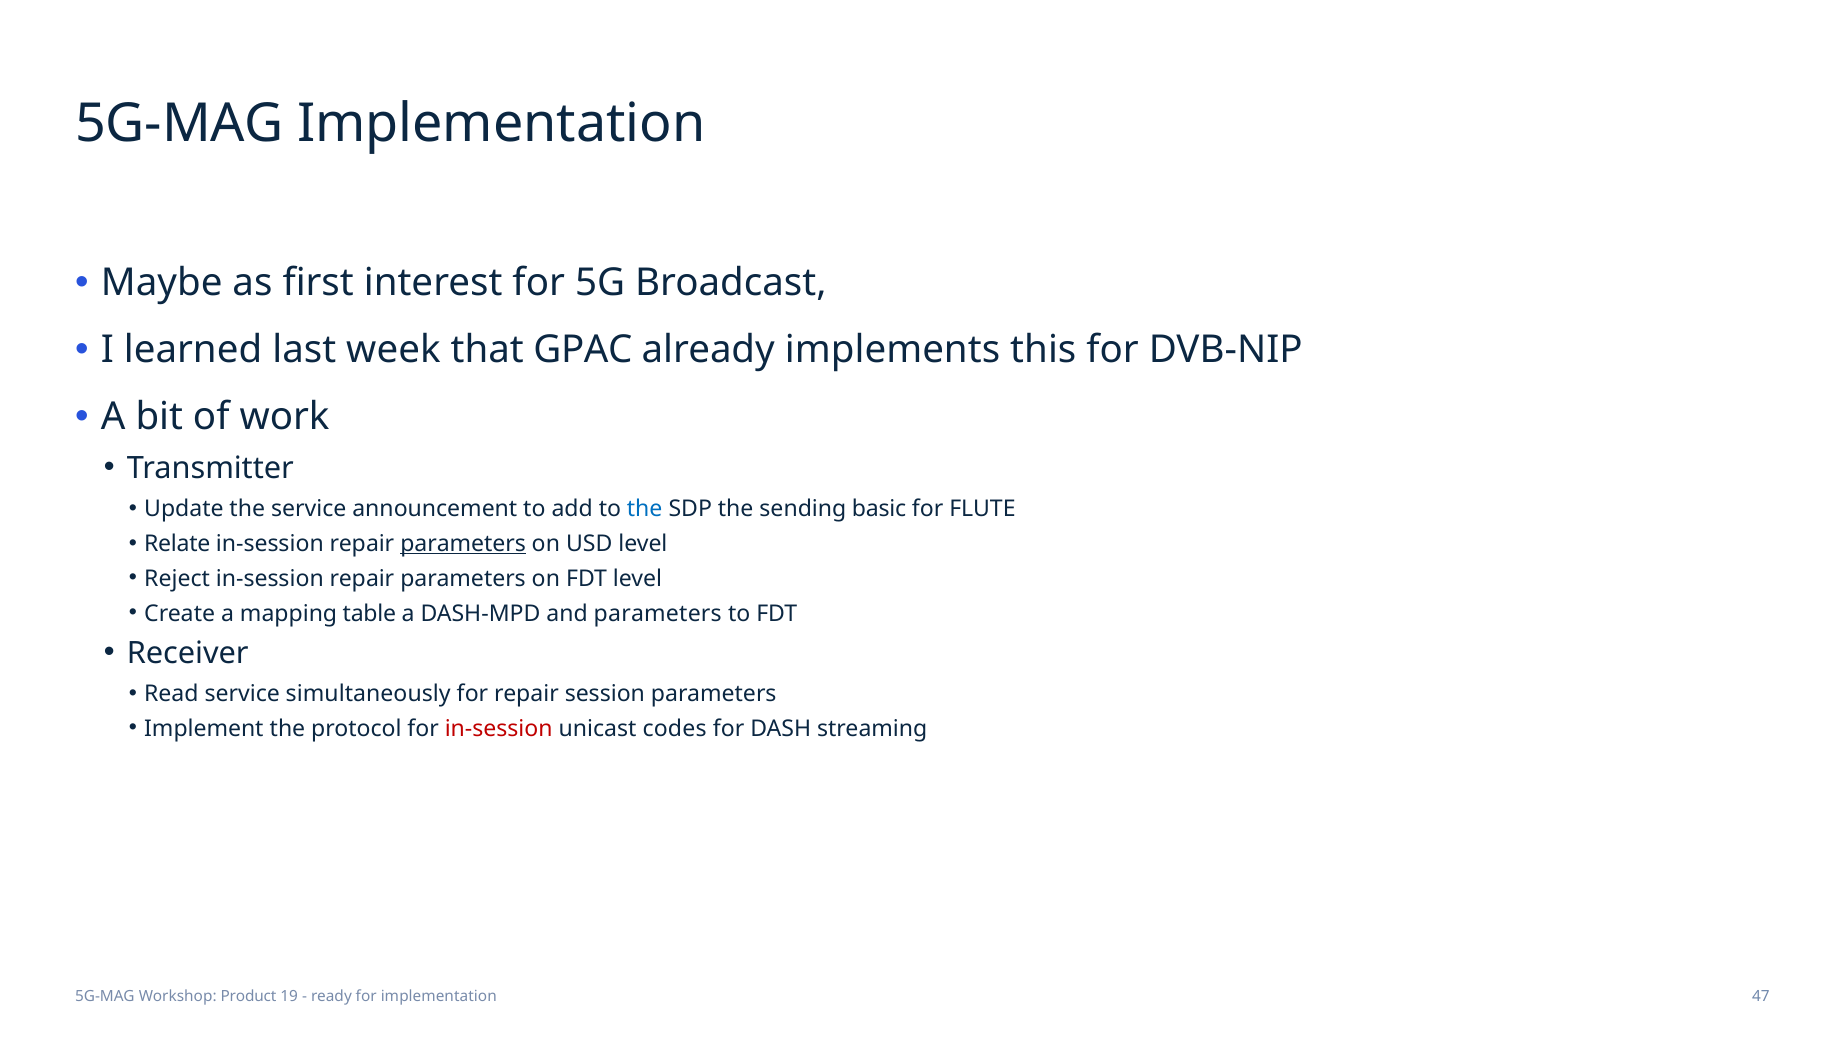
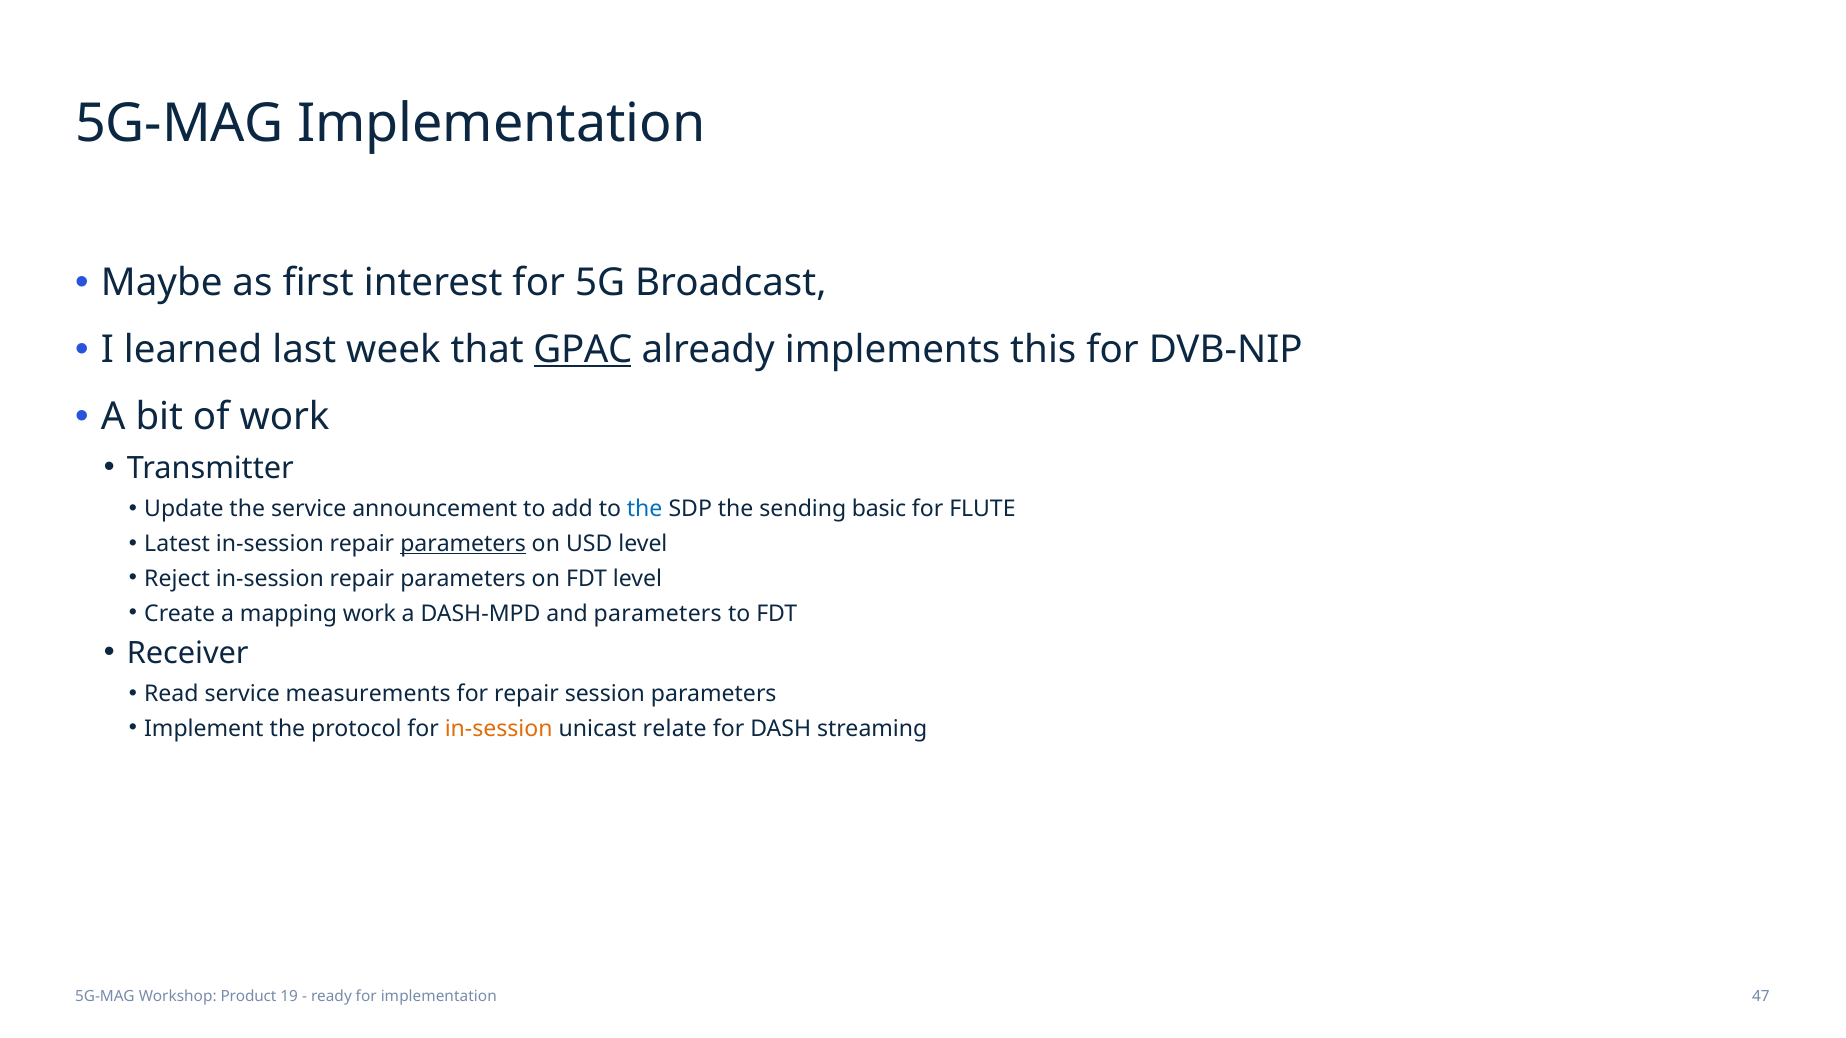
GPAC underline: none -> present (583, 350)
Relate: Relate -> Latest (177, 544)
mapping table: table -> work (369, 614)
simultaneously: simultaneously -> measurements (368, 694)
in-session colour: red -> orange (499, 729)
codes: codes -> relate (675, 729)
